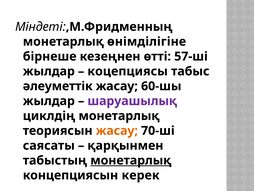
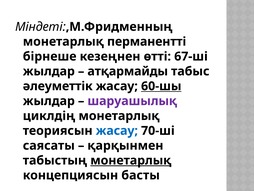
өнімділігіне: өнімділігіне -> перманентті (147, 41)
57-ші: 57-ші -> 67-ші (191, 56)
коцепциясы: коцепциясы -> атқармайды (128, 71)
60-шы underline: none -> present (161, 86)
жасау colour: orange -> blue (117, 130)
керек: керек -> басты (141, 175)
